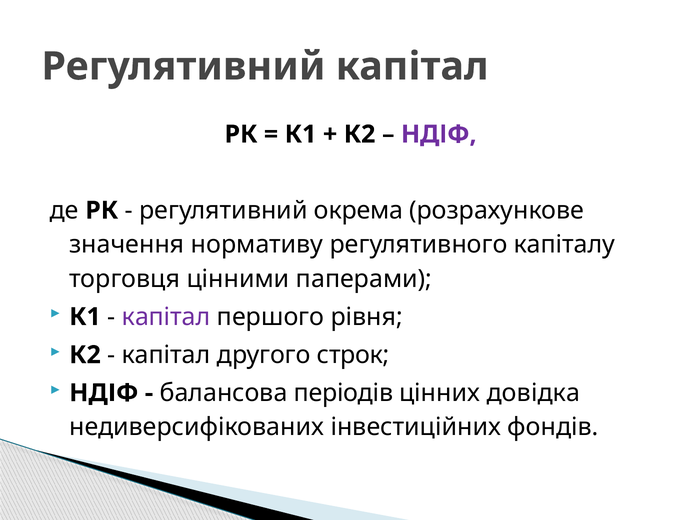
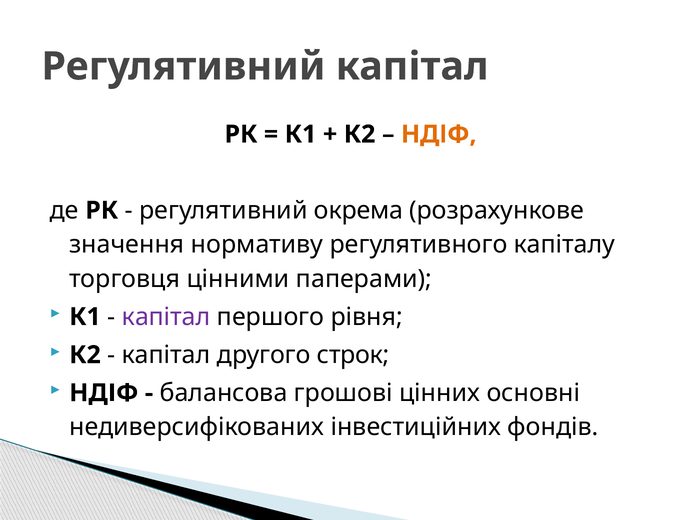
НДІФ colour: purple -> orange (439, 134)
періодів: періодів -> грошові (343, 393)
довідка: довідка -> основні (533, 393)
